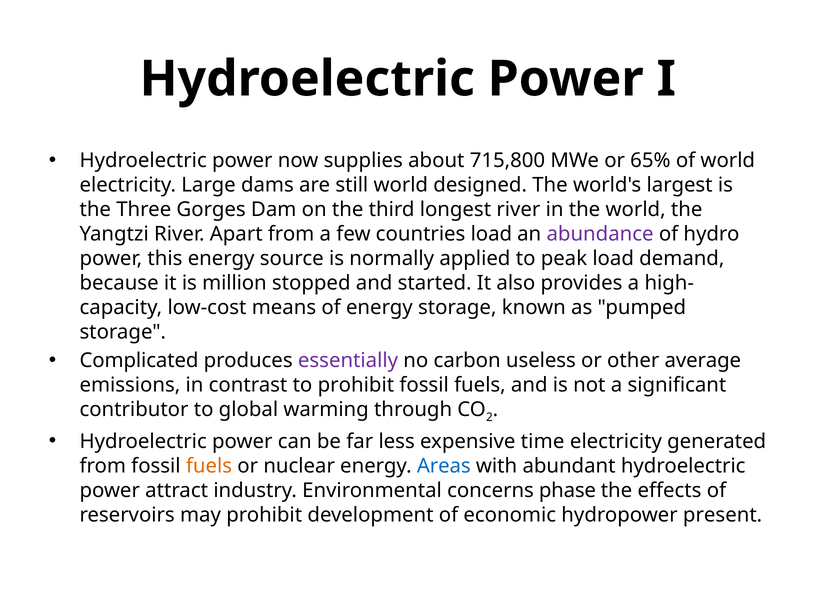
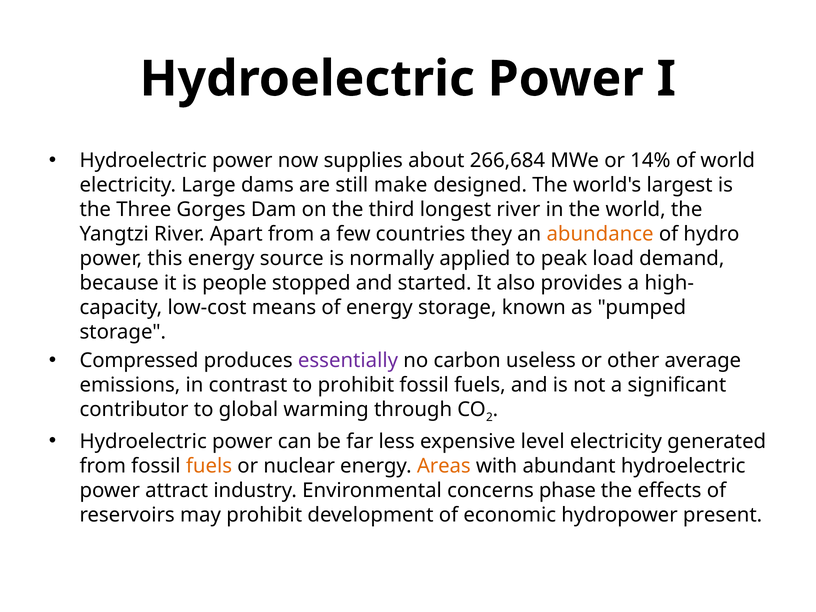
715,800: 715,800 -> 266,684 (507, 161)
65%: 65% -> 14% (650, 161)
still world: world -> make (401, 185)
countries load: load -> they (491, 234)
abundance colour: purple -> orange (600, 234)
million: million -> people (235, 283)
Complicated: Complicated -> Compressed (139, 360)
time: time -> level (543, 441)
Areas colour: blue -> orange (444, 466)
